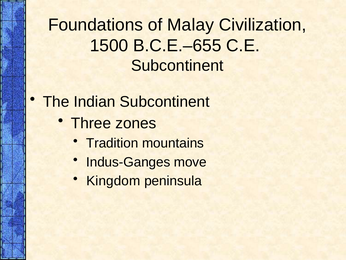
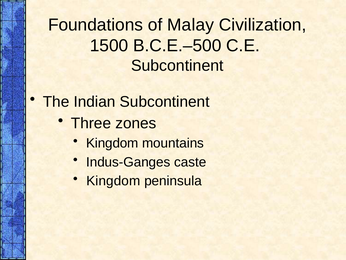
B.C.E.–655: B.C.E.–655 -> B.C.E.–500 (177, 46)
Tradition: Tradition -> Kingdom (112, 143)
move: move -> caste (190, 162)
